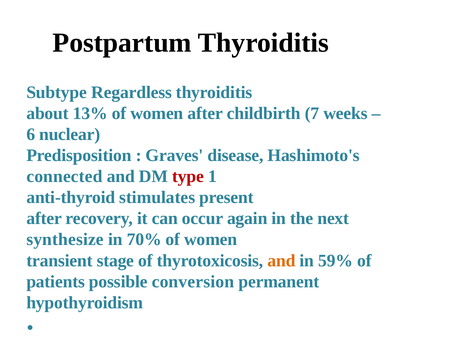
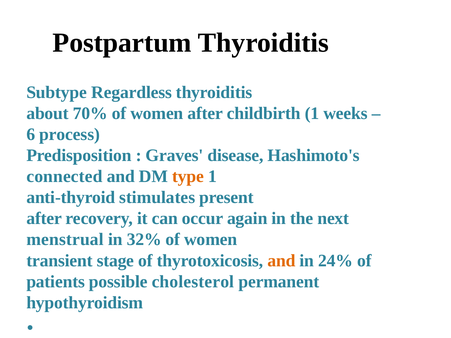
13%: 13% -> 70% (90, 113)
childbirth 7: 7 -> 1 (312, 113)
nuclear: nuclear -> process (70, 134)
type colour: red -> orange (188, 177)
synthesize: synthesize -> menstrual (65, 240)
70%: 70% -> 32% (144, 240)
59%: 59% -> 24% (336, 261)
conversion: conversion -> cholesterol (193, 282)
